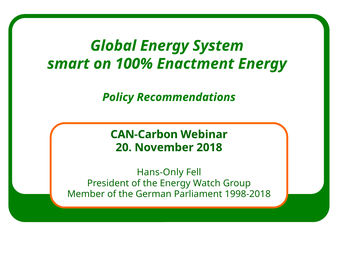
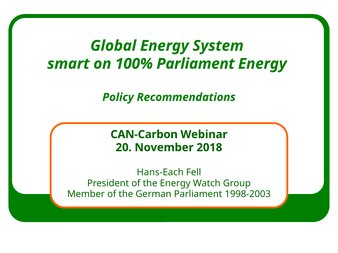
100% Enactment: Enactment -> Parliament (196, 64)
Hans-Only: Hans-Only -> Hans-Each (160, 173)
1998-2018: 1998-2018 -> 1998-2003 (248, 194)
